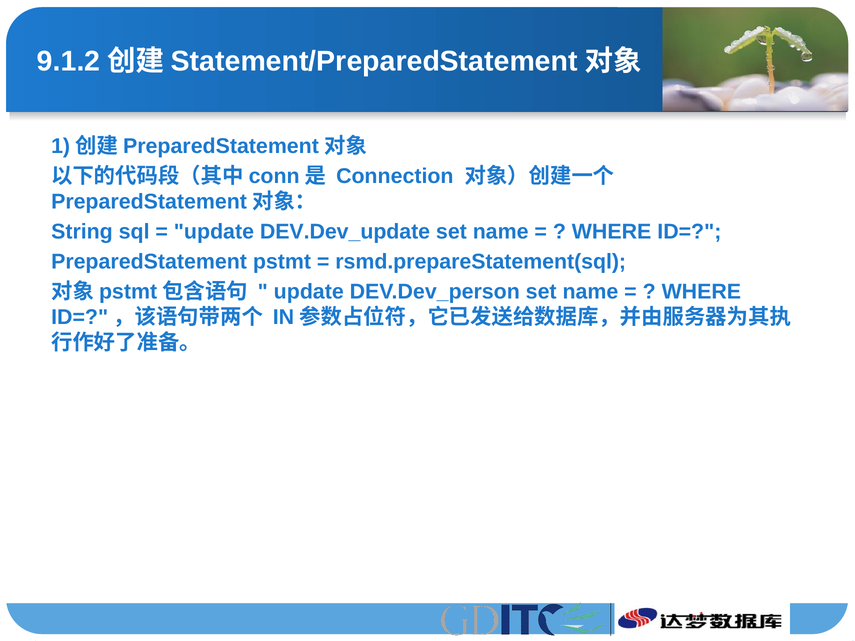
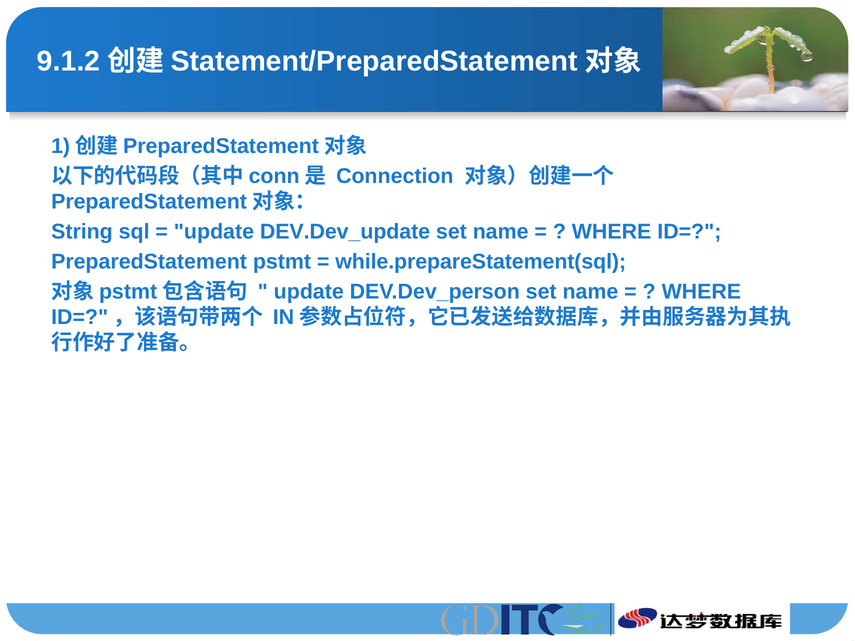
rsmd.prepareStatement(sql: rsmd.prepareStatement(sql -> while.prepareStatement(sql (481, 262)
